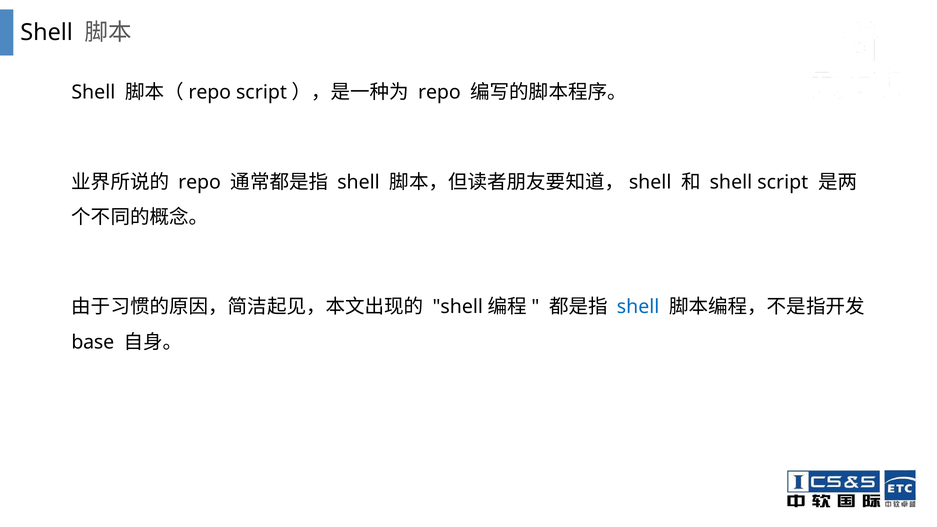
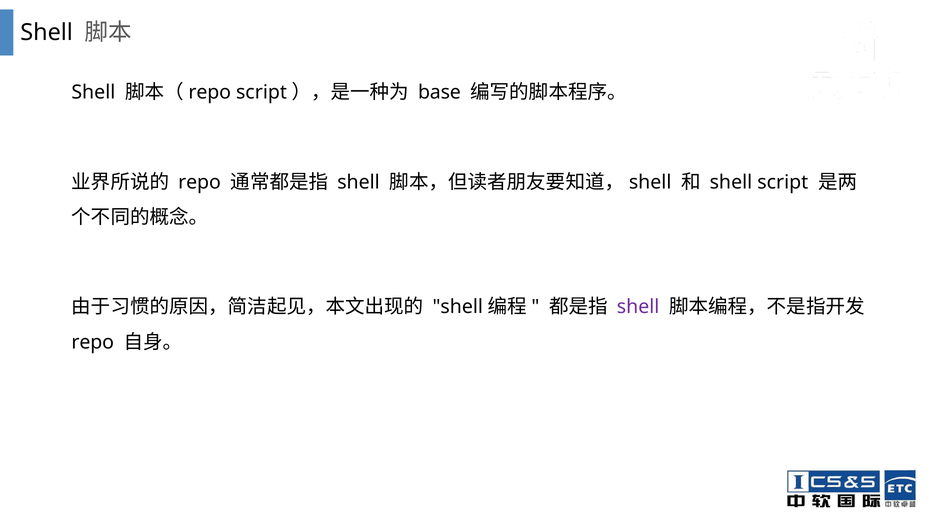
repo: repo -> base (439, 92)
shell colour: blue -> purple (638, 307)
base: base -> repo (93, 342)
